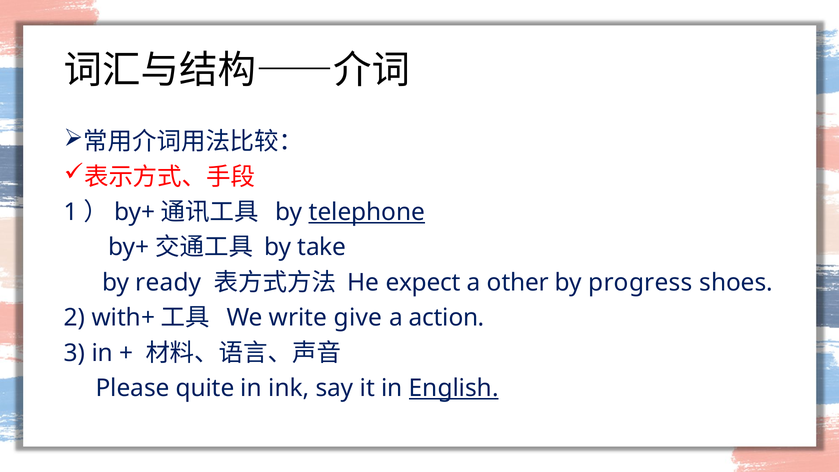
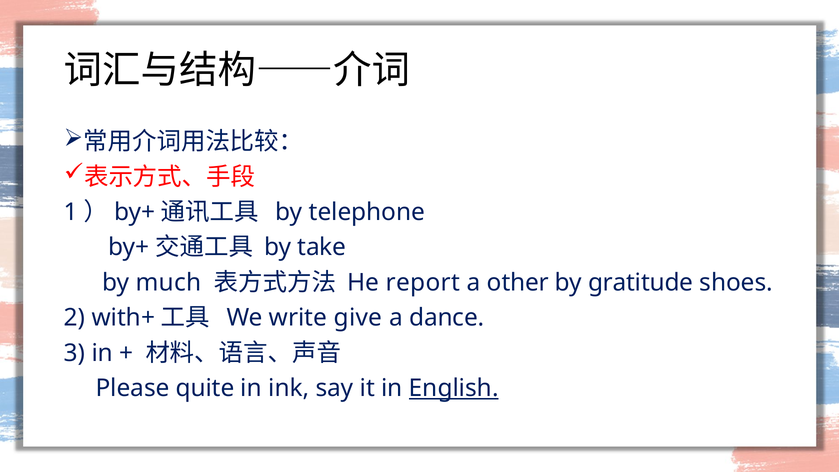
telephone underline: present -> none (367, 212)
ready: ready -> much (168, 283)
expect: expect -> report (423, 283)
progress: progress -> gratitude (641, 283)
action: action -> dance (447, 318)
